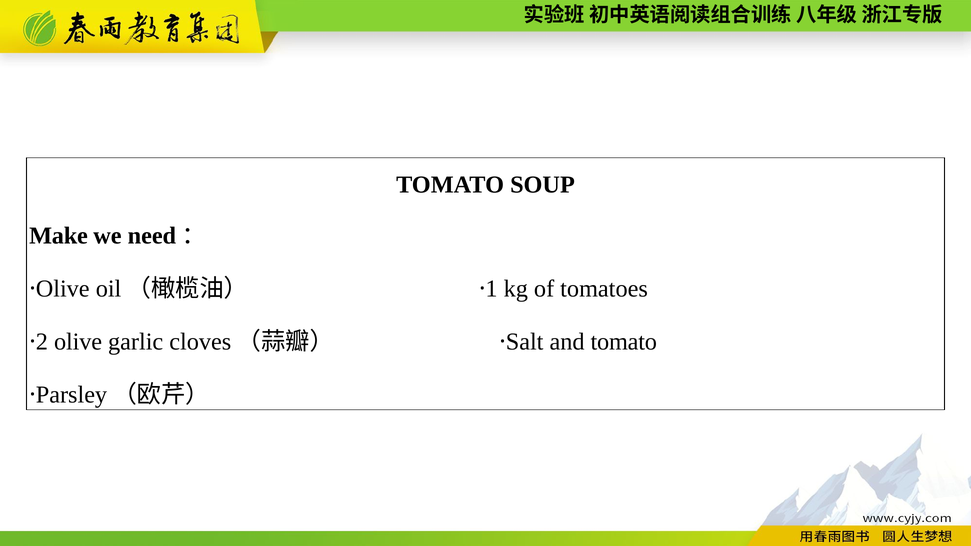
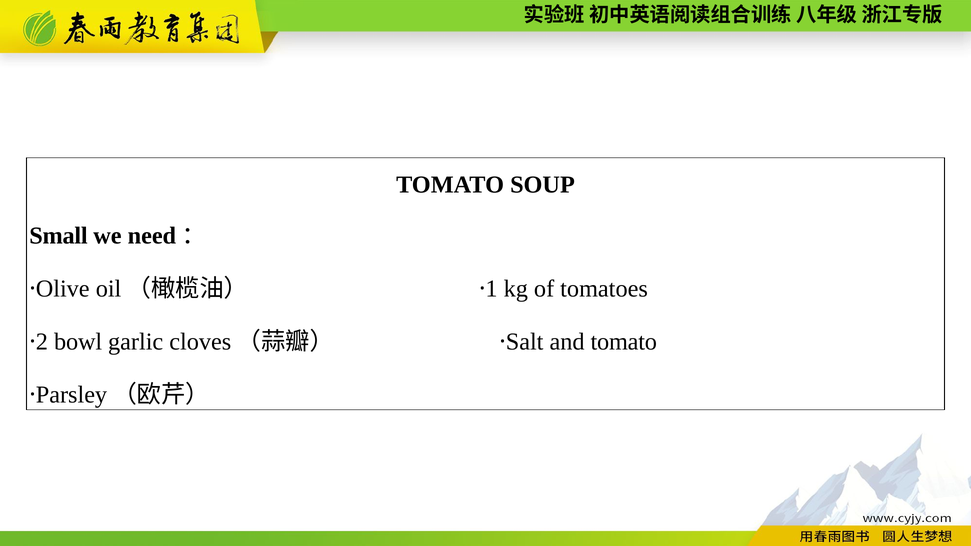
Make: Make -> Small (58, 236)
olive: olive -> bowl (78, 342)
